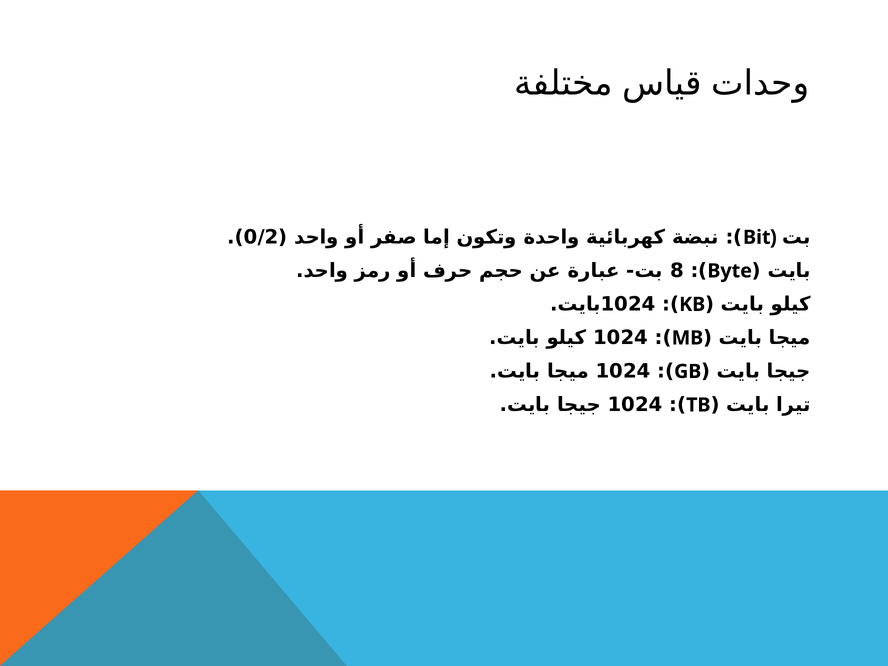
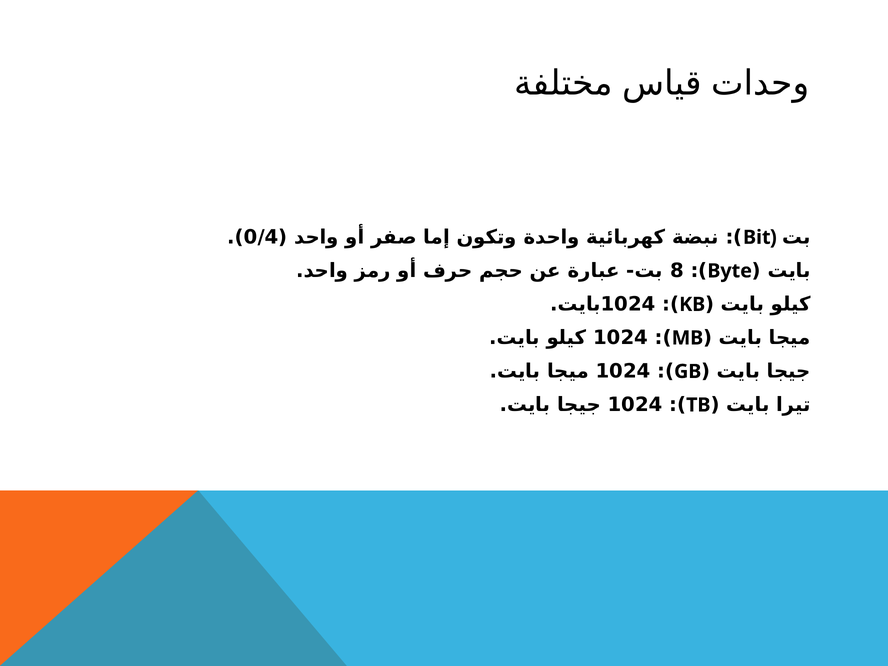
0/2: 0/2 -> 0/4 (261, 237)
